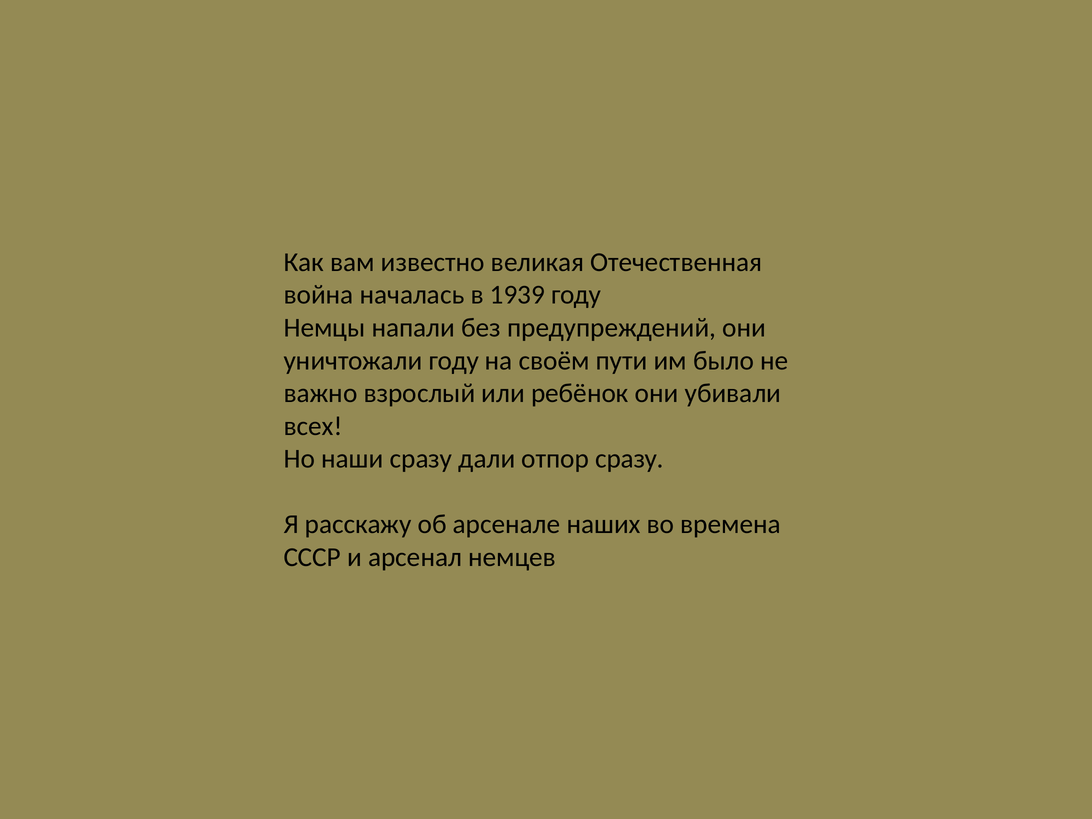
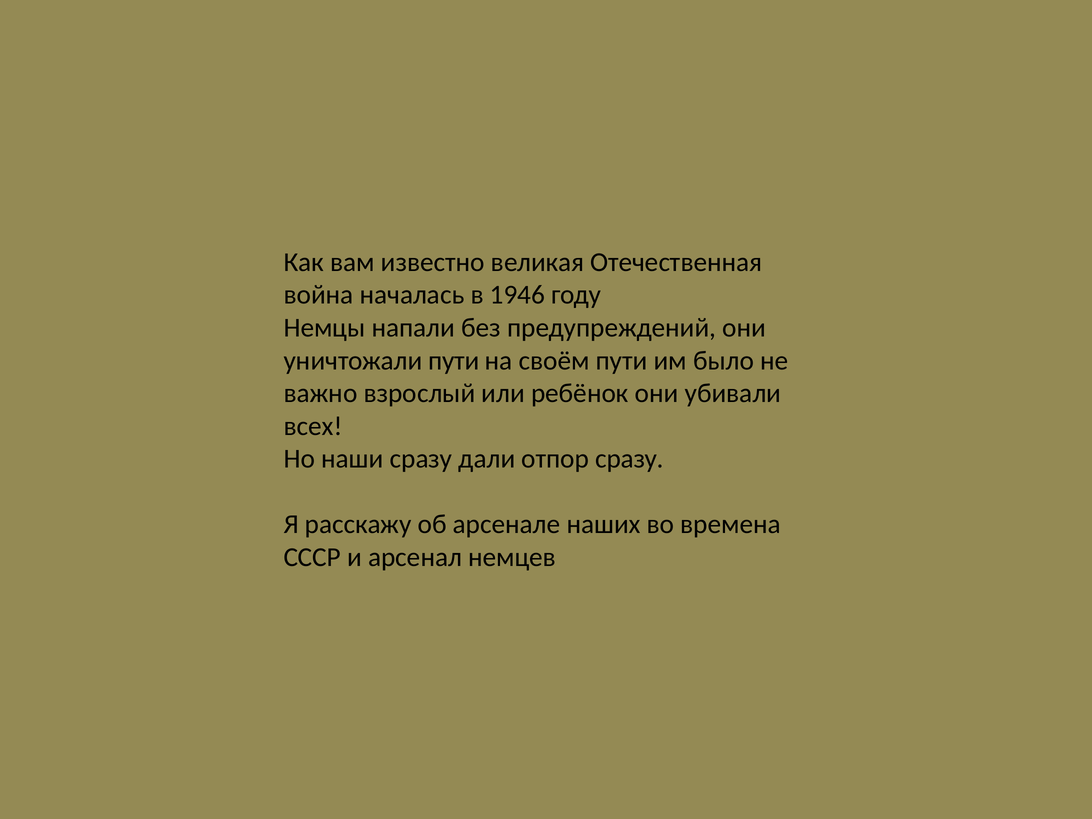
1939: 1939 -> 1946 (517, 295)
уничтожали году: году -> пути (454, 361)
